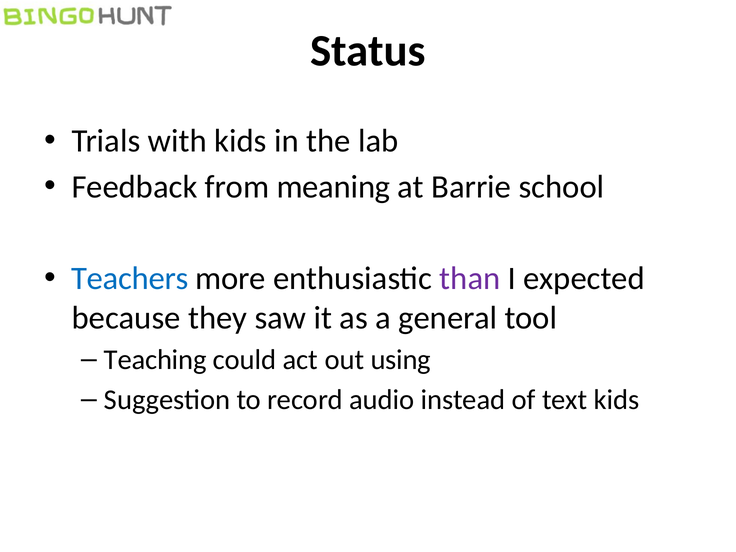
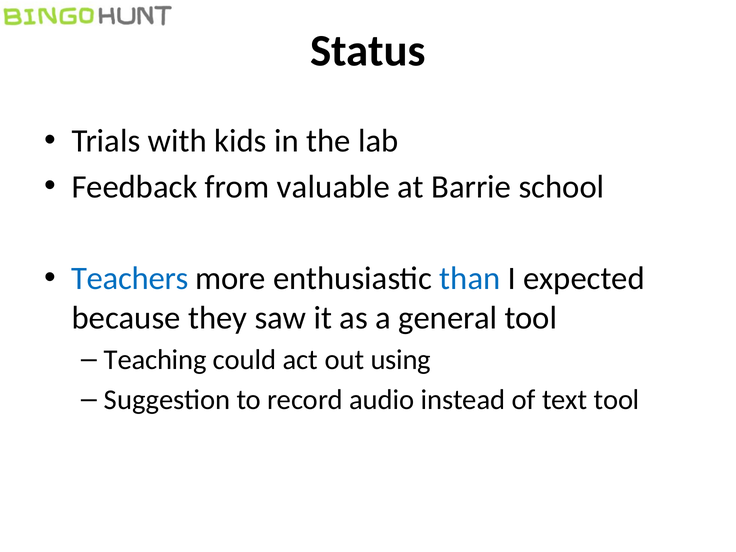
meaning: meaning -> valuable (333, 187)
than colour: purple -> blue (470, 278)
text kids: kids -> tool (617, 400)
